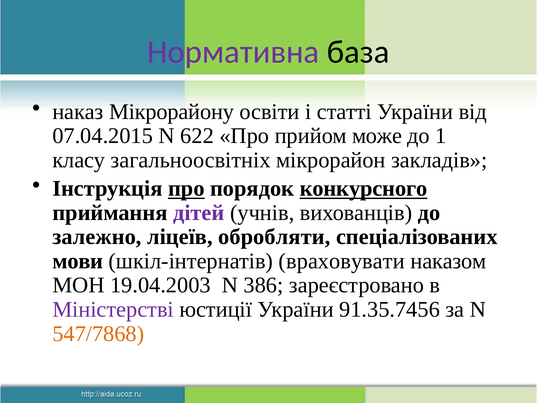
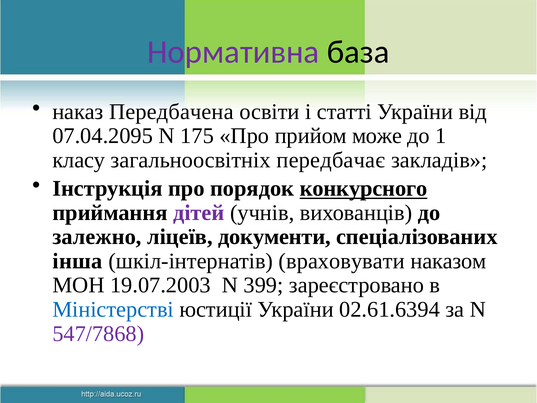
Мікрорайону: Мікрорайону -> Передбачена (171, 112)
07.04.2015: 07.04.2015 -> 07.04.2095 (103, 136)
622: 622 -> 175 (197, 136)
мікрорайон: мікрорайон -> передбачає (331, 160)
про underline: present -> none (186, 188)
обробляти: обробляти -> документи (274, 237)
мови: мови -> інша (77, 261)
19.04.2003: 19.04.2003 -> 19.07.2003 (160, 285)
386: 386 -> 399 (263, 285)
Міністерстві colour: purple -> blue (113, 309)
91.35.7456: 91.35.7456 -> 02.61.6394 (390, 309)
547/7868 colour: orange -> purple (98, 333)
